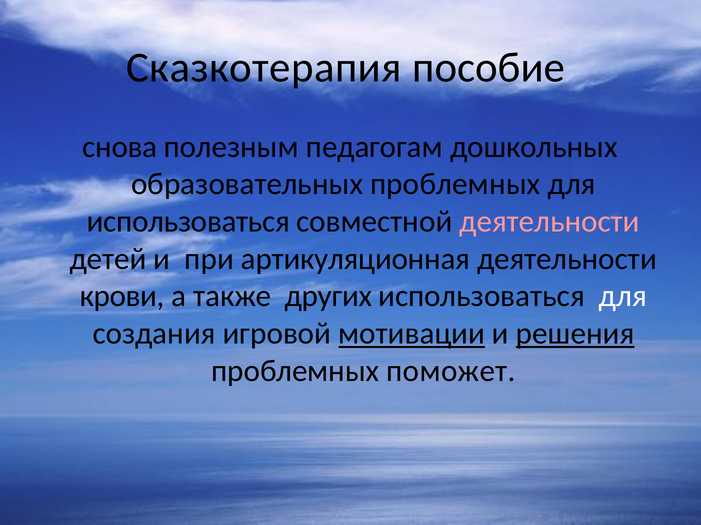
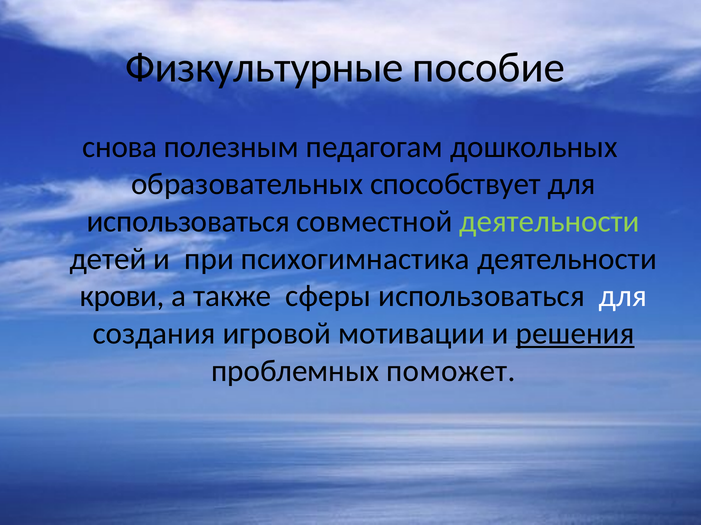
Сказкотерапия: Сказкотерапия -> Физкультурные (264, 68)
образовательных проблемных: проблемных -> способствует (455, 184)
деятельности colour: pink -> light green (549, 222)
артикуляционная: артикуляционная -> психогимнастика (355, 259)
других: других -> сферы (328, 297)
мотивации underline: present -> none (412, 334)
